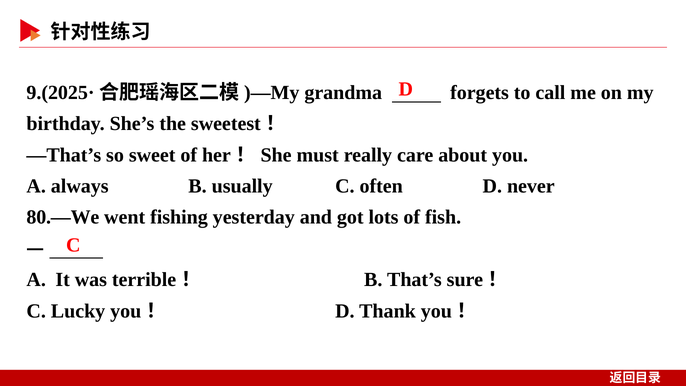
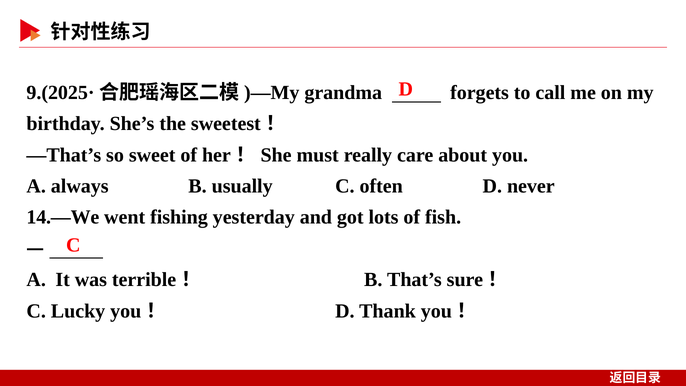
80.—We: 80.—We -> 14.—We (63, 217)
